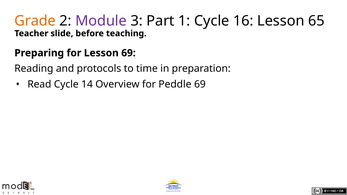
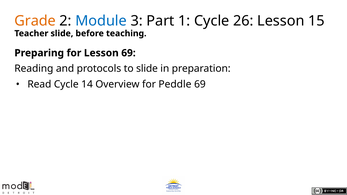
Module colour: purple -> blue (101, 21)
16: 16 -> 26 (243, 21)
65: 65 -> 15 (316, 21)
to time: time -> slide (147, 69)
